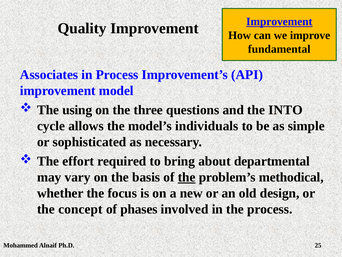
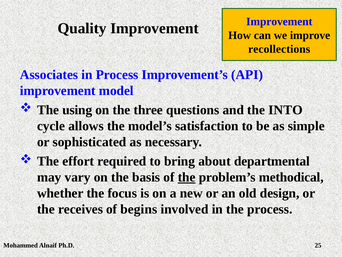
Improvement underline: present -> none (279, 22)
fundamental: fundamental -> recollections (279, 49)
individuals: individuals -> satisfaction (207, 126)
concept: concept -> receives (81, 209)
phases: phases -> begins (139, 209)
